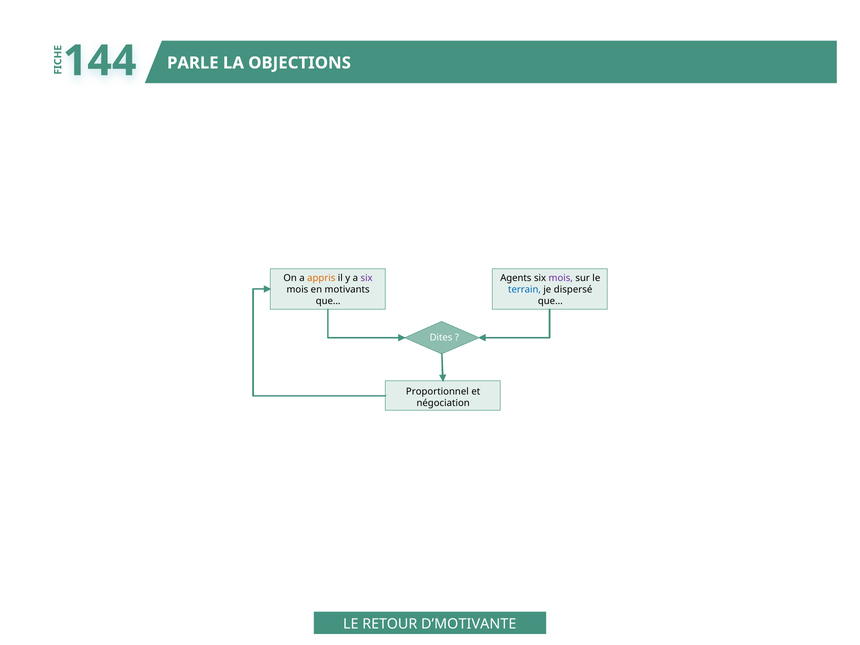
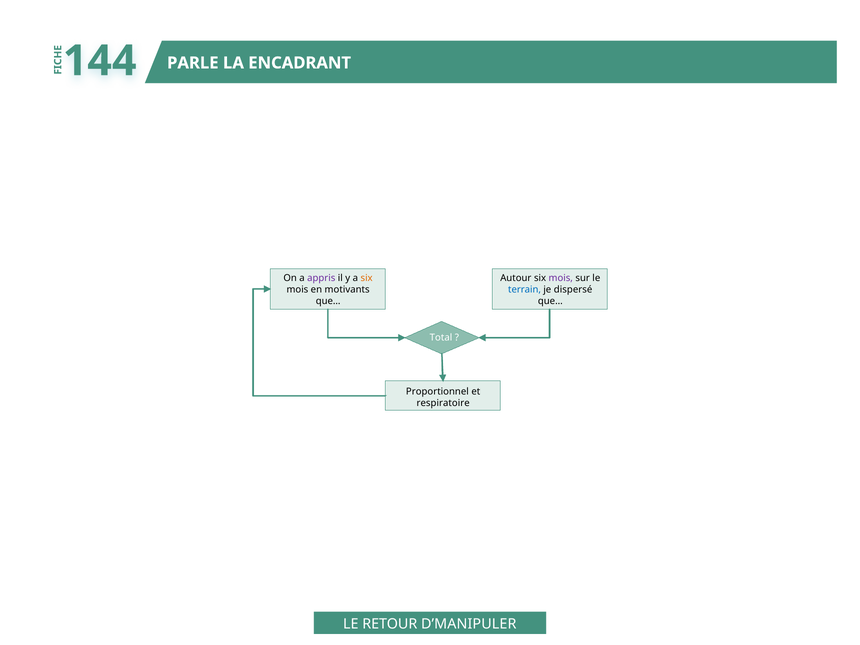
OBJECTIONS: OBJECTIONS -> ENCADRANT (300, 63)
appris colour: orange -> purple (321, 278)
six colour: purple -> orange (367, 278)
Agents: Agents -> Autour (516, 278)
Dites: Dites -> Total (441, 338)
négociation: négociation -> respiratoire (443, 403)
D’MOTIVANTE: D’MOTIVANTE -> D’MANIPULER (469, 624)
